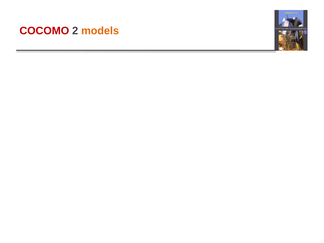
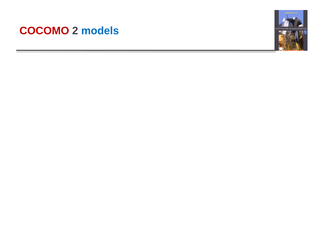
models colour: orange -> blue (100, 31)
